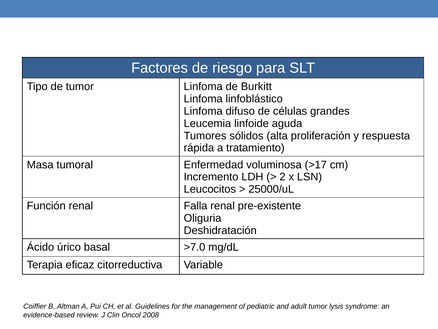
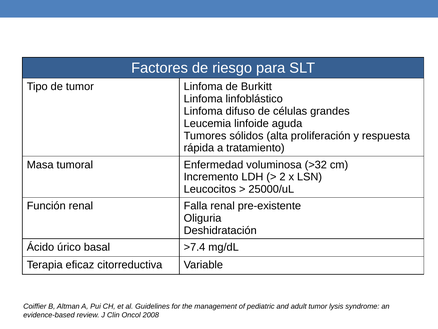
>17: >17 -> >32 (316, 164)
>7.0: >7.0 -> >7.4 (194, 247)
